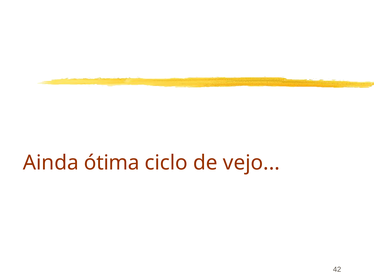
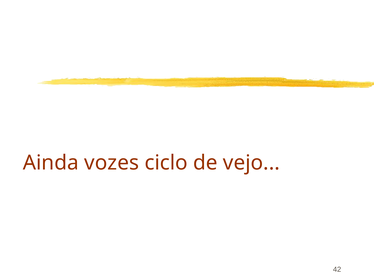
ótima: ótima -> vozes (112, 163)
